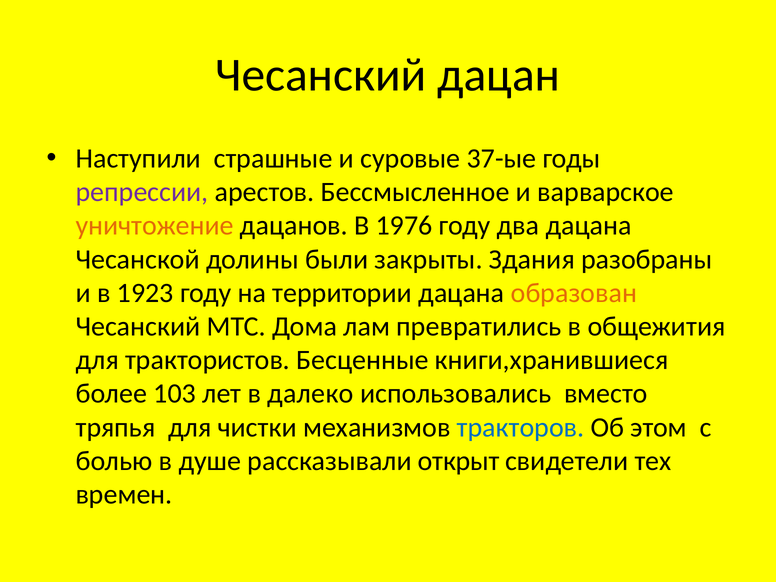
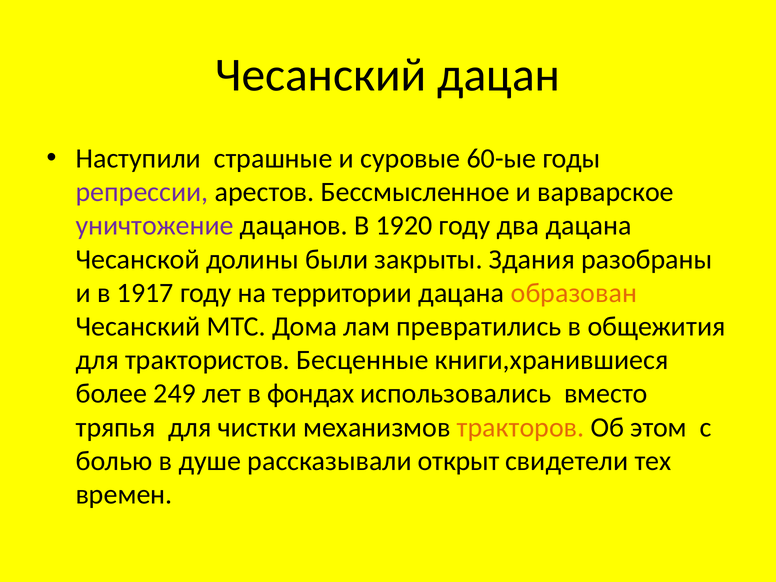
37-ые: 37-ые -> 60-ые (502, 158)
уничтожение colour: orange -> purple (155, 226)
1976: 1976 -> 1920 (404, 226)
1923: 1923 -> 1917 (145, 293)
103: 103 -> 249 (175, 394)
далеко: далеко -> фондах (311, 394)
тракторов colour: blue -> orange (521, 427)
